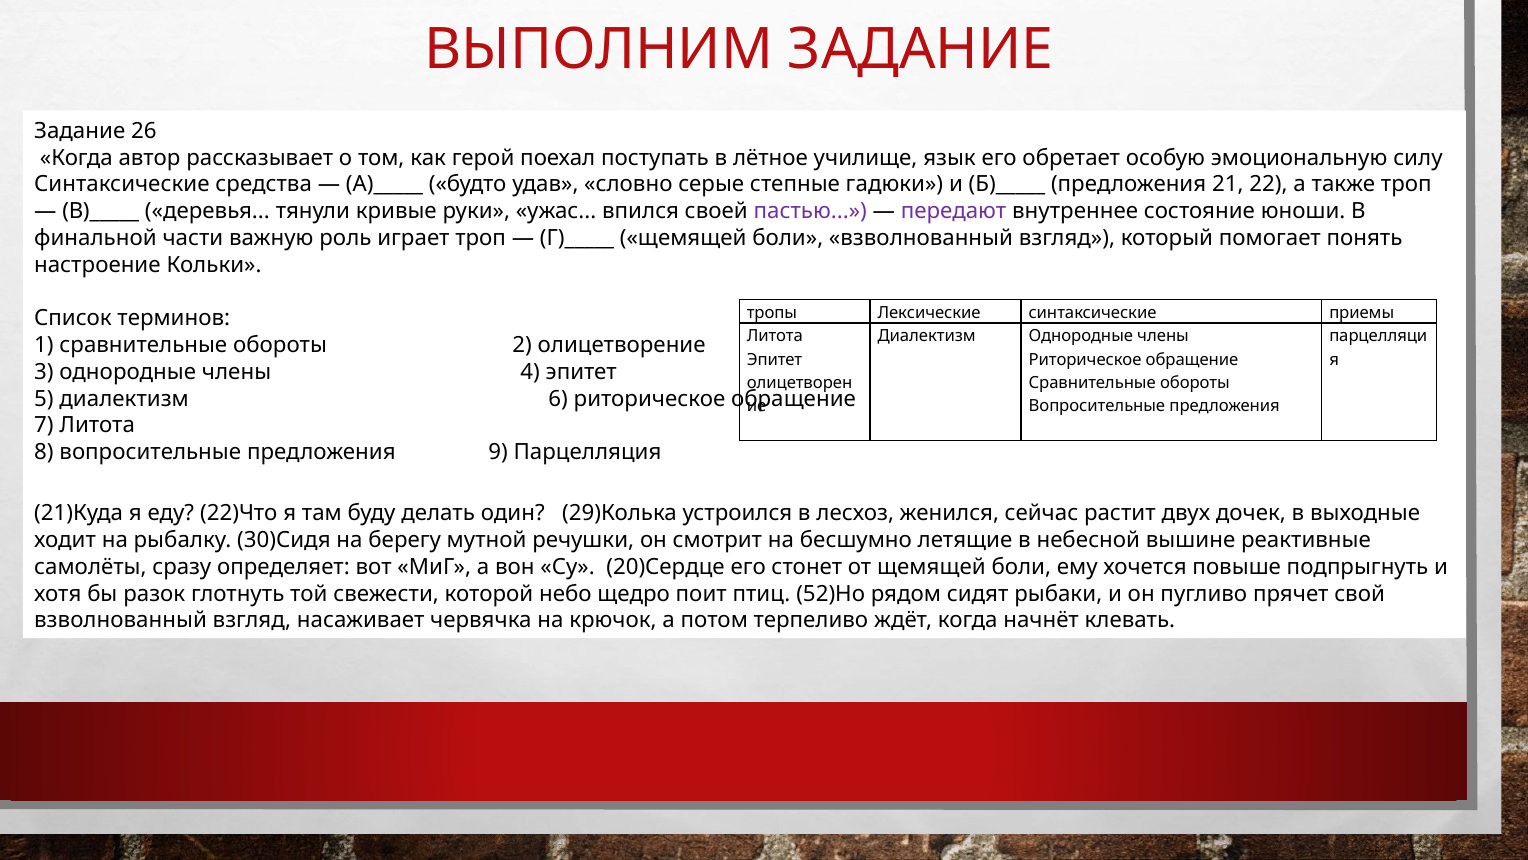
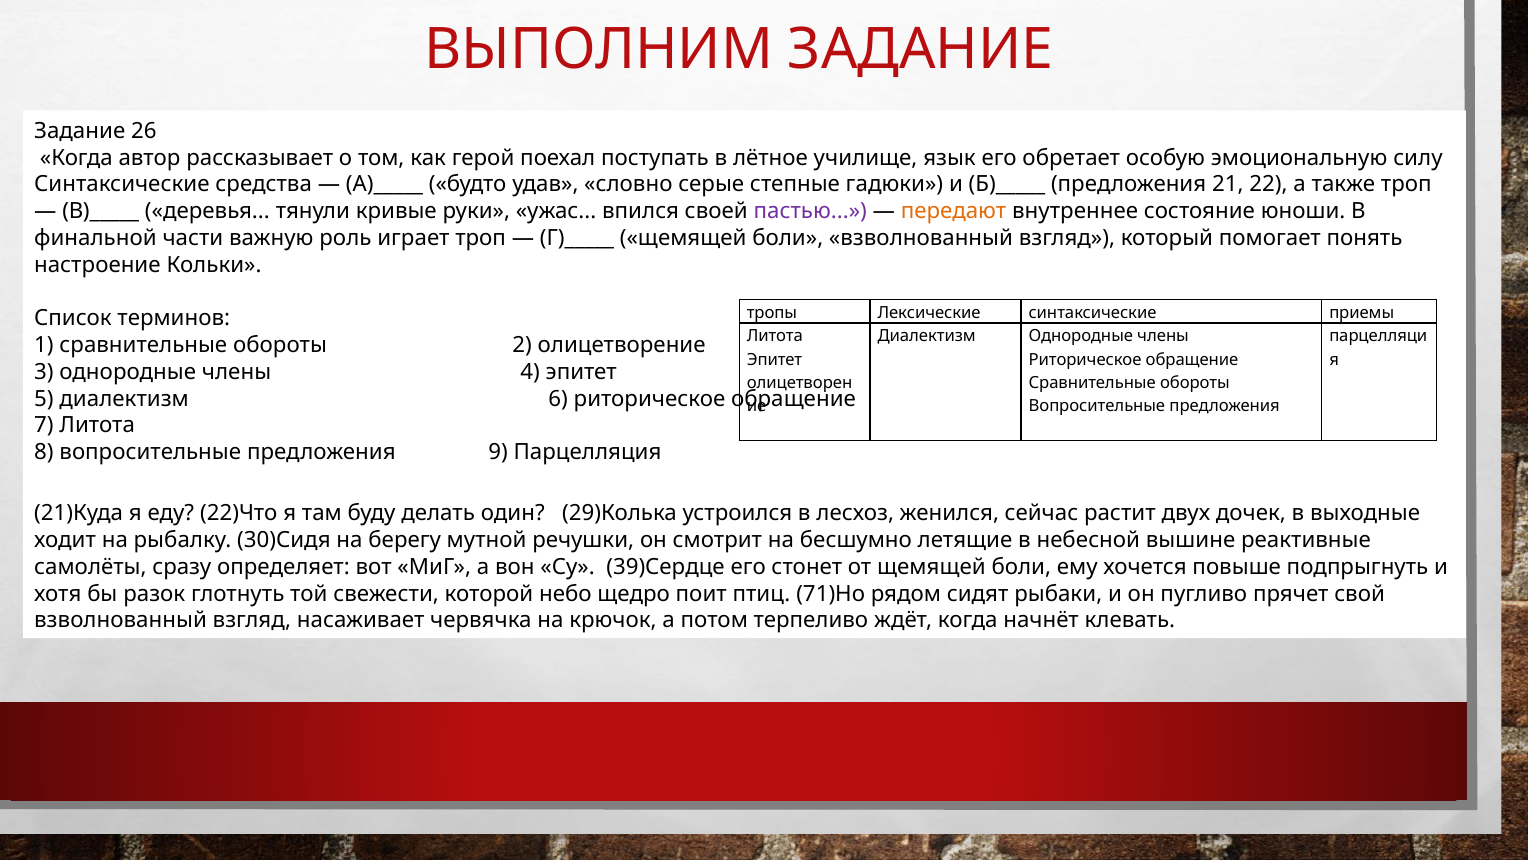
передают colour: purple -> orange (954, 211)
20)Сердце: 20)Сердце -> 39)Сердце (666, 567)
52)Но: 52)Но -> 71)Но (831, 593)
